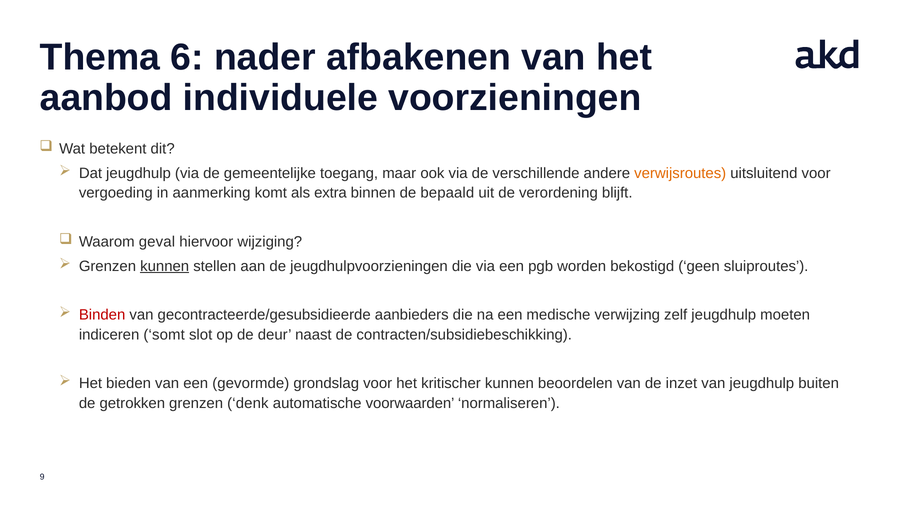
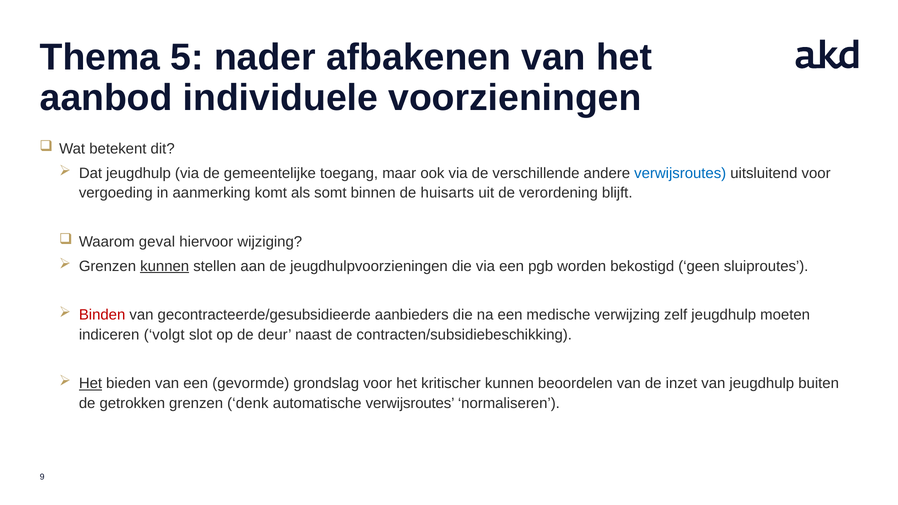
6: 6 -> 5 (187, 57)
verwijsroutes colour: orange -> blue (680, 173)
extra: extra -> somt (330, 193)
bepaald: bepaald -> huisarts (447, 193)
somt: somt -> volgt (164, 335)
Het underline: none -> present (90, 384)
automatische voorwaarden: voorwaarden -> verwijsroutes (410, 403)
